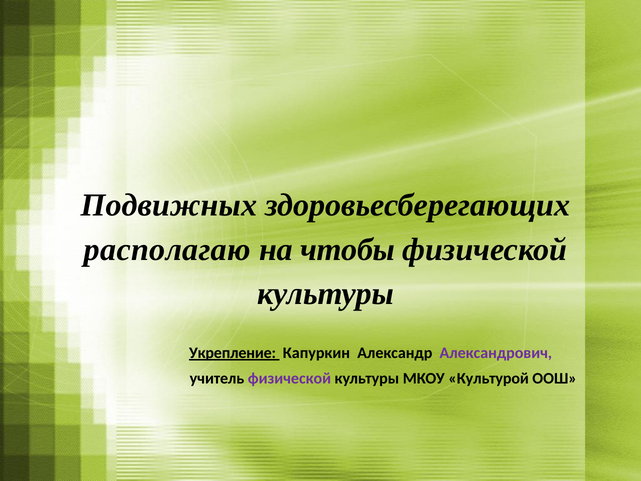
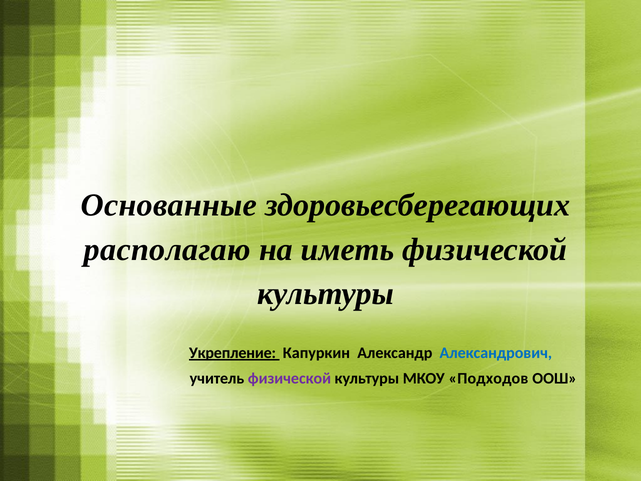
Подвижных: Подвижных -> Основанные (169, 205)
чтобы: чтобы -> иметь (348, 249)
Александрович colour: purple -> blue (496, 353)
Культурой: Культурой -> Подходов (488, 378)
